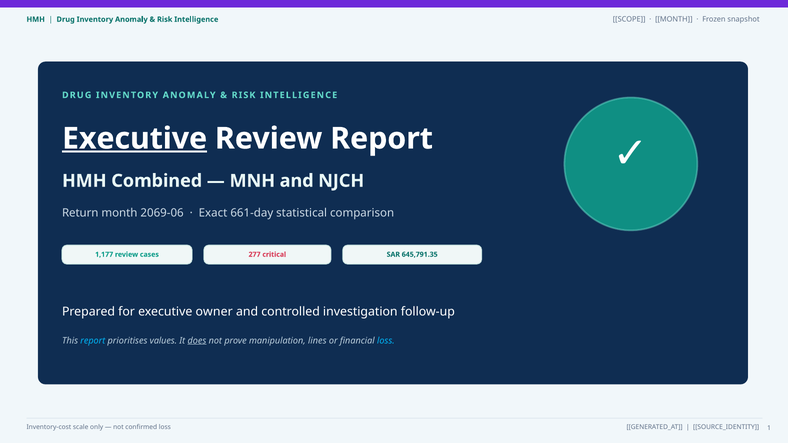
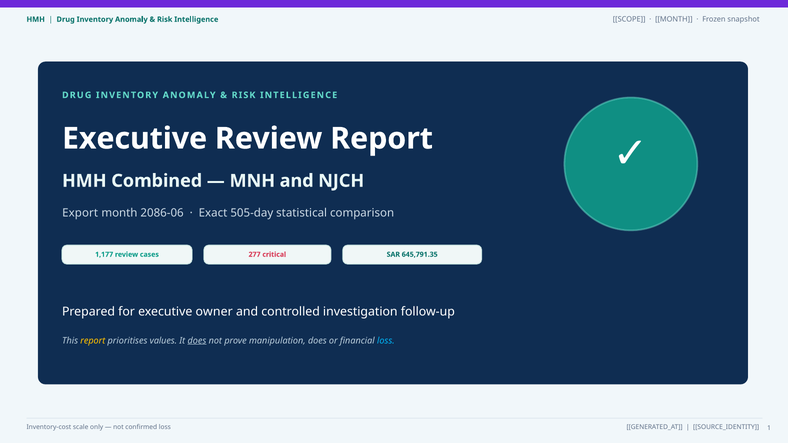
Executive underline: present -> none (135, 139)
Return: Return -> Export (80, 213)
2069-06: 2069-06 -> 2086-06 (162, 213)
661-day: 661-day -> 505-day (252, 213)
report colour: light blue -> yellow (93, 341)
manipulation lines: lines -> does (317, 341)
